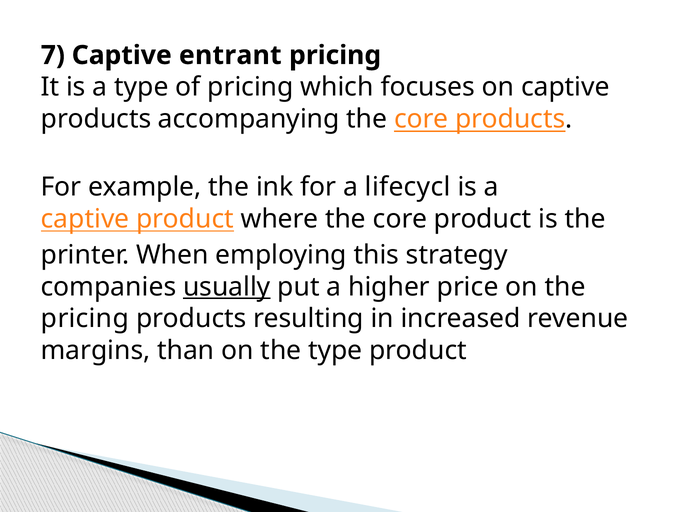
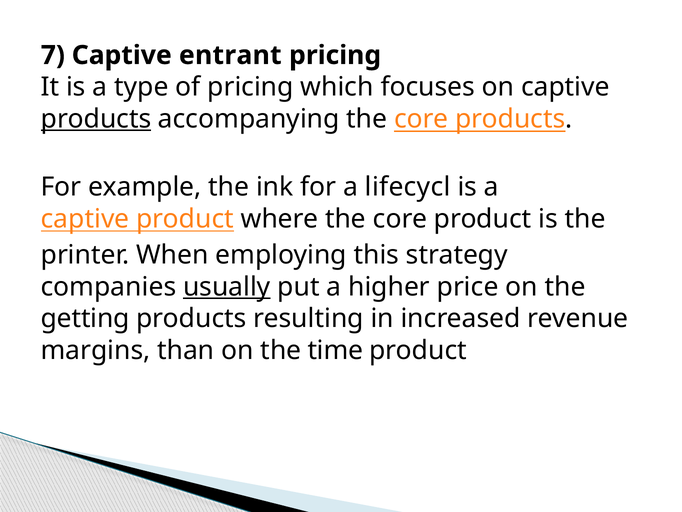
products underline: none -> present (96, 119)
pricing: pricing -> getting (85, 318)
the type: type -> time (335, 350)
